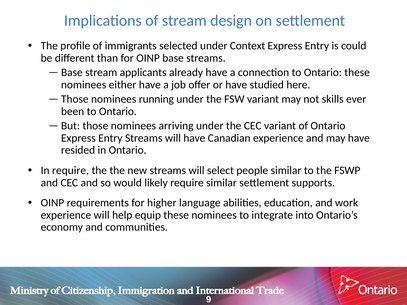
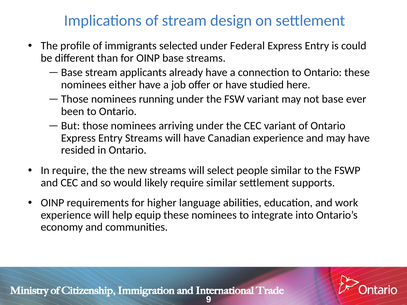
Context: Context -> Federal (247, 46)
not skills: skills -> base (333, 99)
